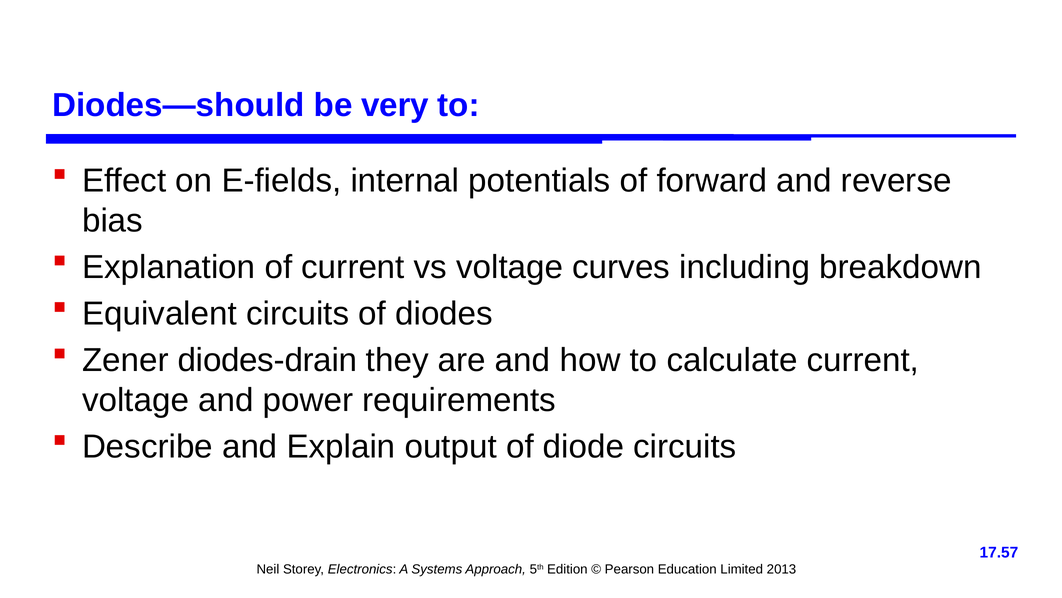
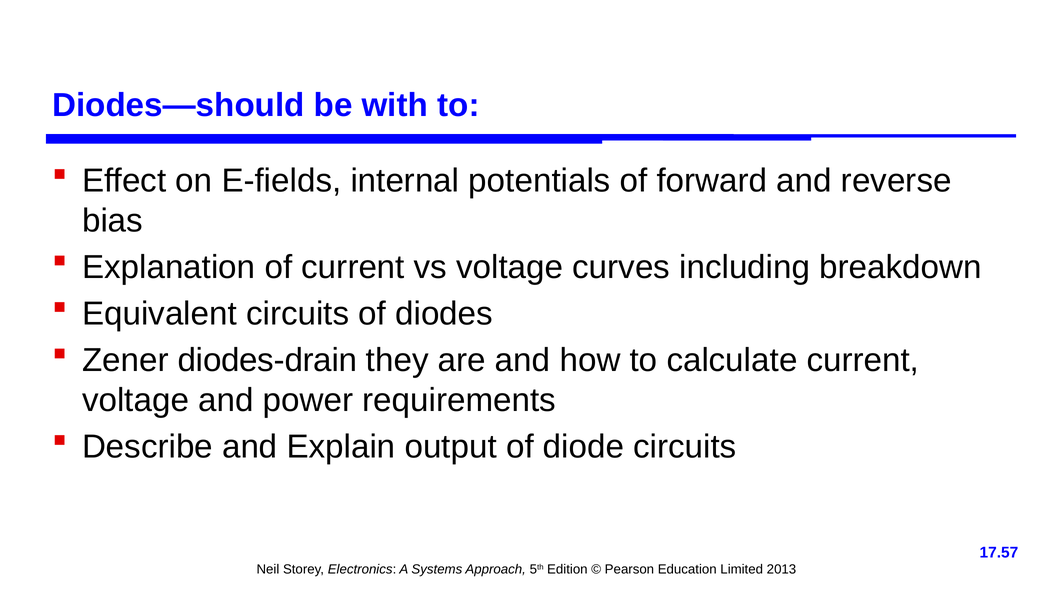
very: very -> with (395, 105)
